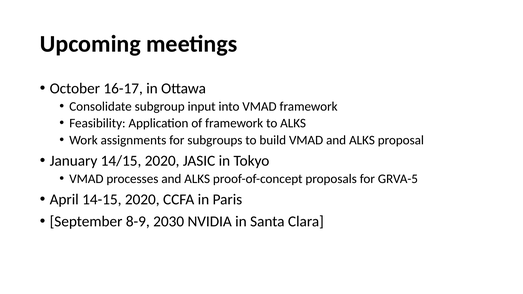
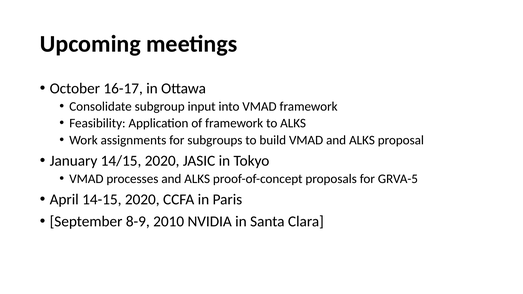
2030: 2030 -> 2010 (169, 222)
